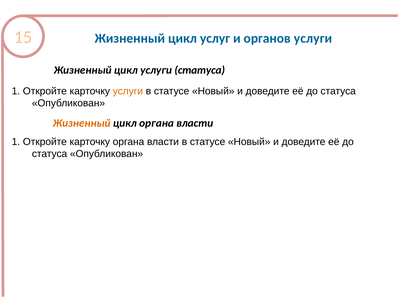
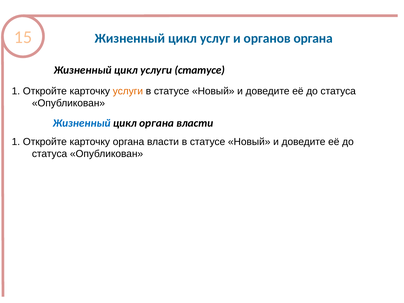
органов услуги: услуги -> органа (313, 38)
услуги статуса: статуса -> статусе (200, 70)
Жизненный colour: orange -> blue (82, 123)
